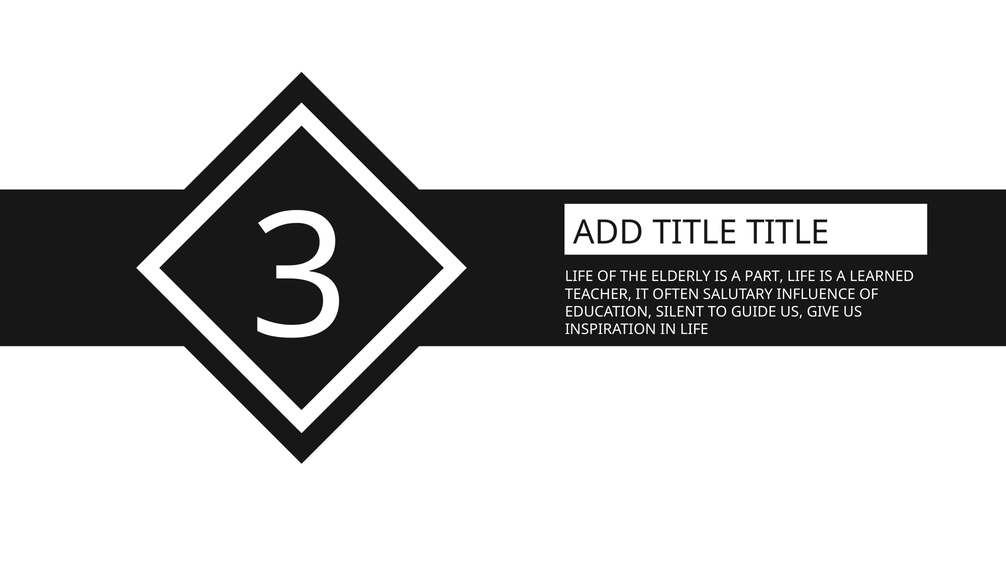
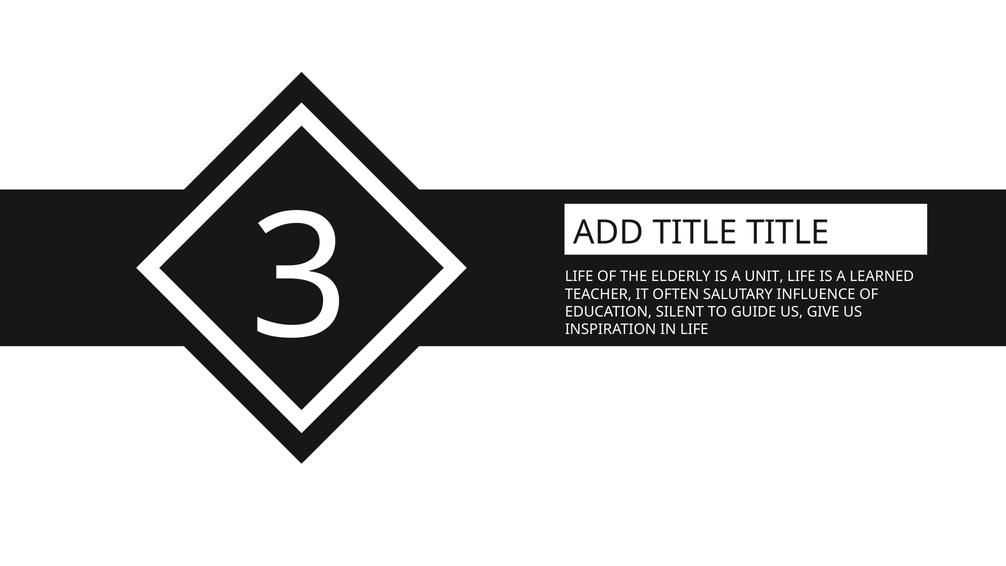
PART: PART -> UNIT (764, 277)
